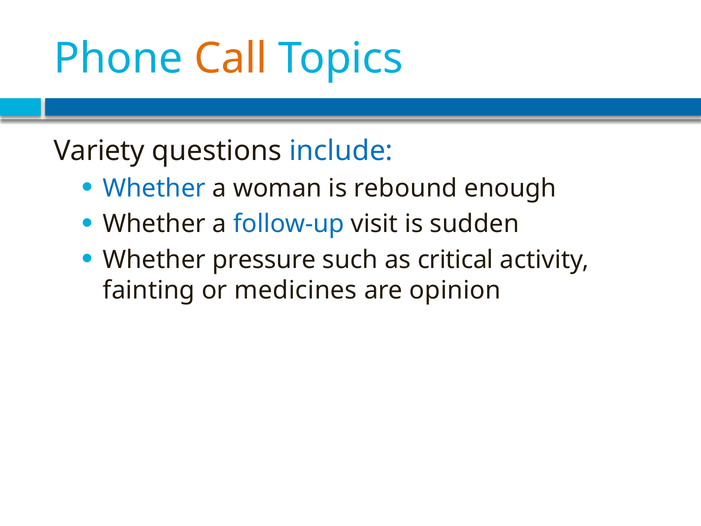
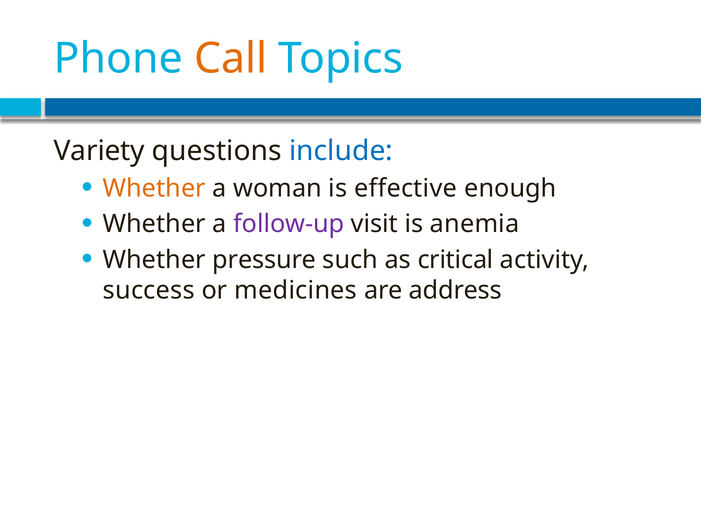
Whether colour: blue -> orange (154, 188)
rebound: rebound -> effective (406, 188)
follow-up colour: blue -> purple (289, 224)
sudden: sudden -> anemia (475, 224)
fainting: fainting -> success (149, 290)
opinion: opinion -> address (455, 290)
